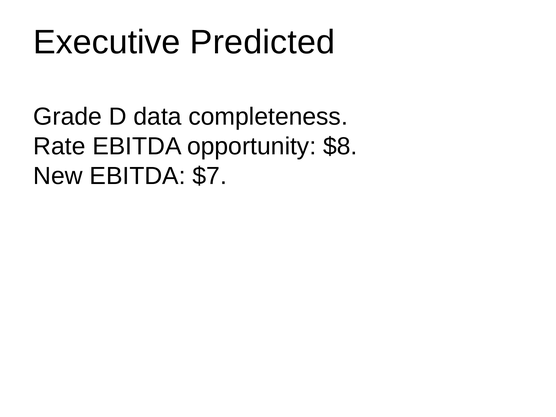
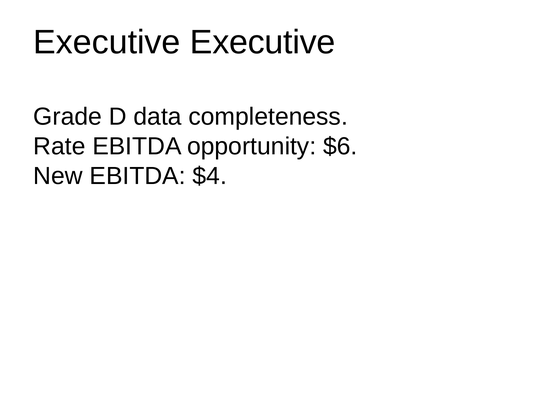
Executive Predicted: Predicted -> Executive (263, 42)
$8: $8 -> $6 (340, 146)
$7: $7 -> $4 (210, 176)
